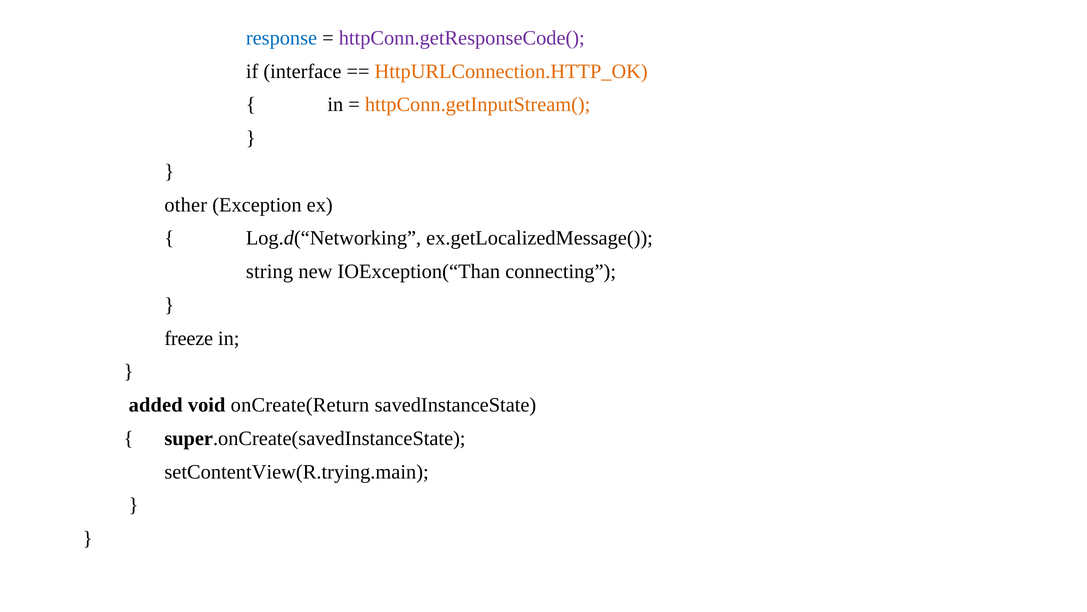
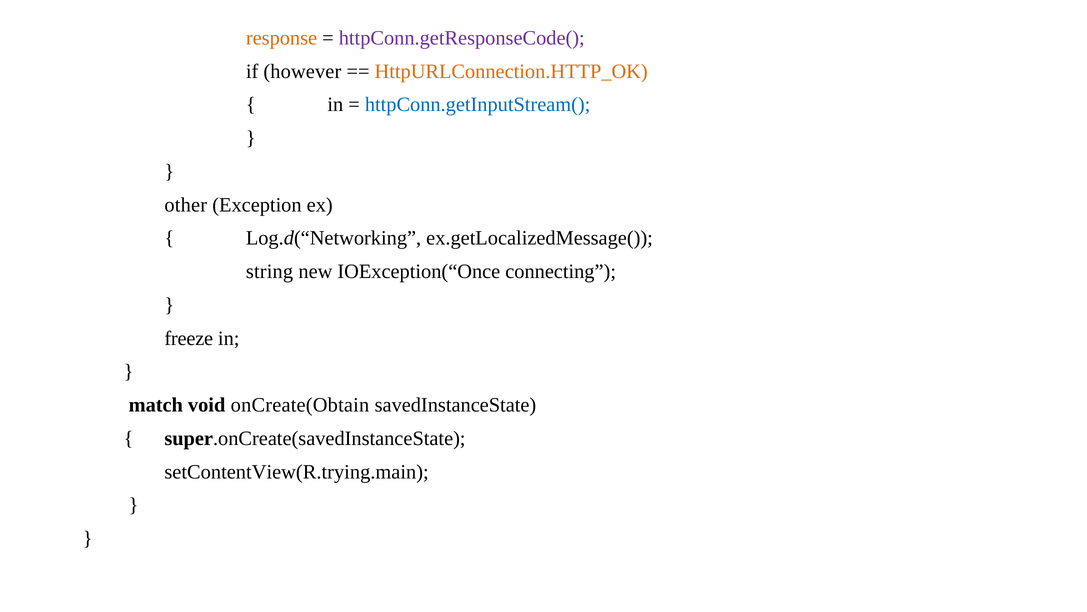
response colour: blue -> orange (282, 38)
interface: interface -> however (302, 71)
httpConn.getInputStream( colour: orange -> blue (478, 105)
IOException(“Than: IOException(“Than -> IOException(“Once (419, 271)
added: added -> match (156, 405)
onCreate(Return: onCreate(Return -> onCreate(Obtain (300, 405)
